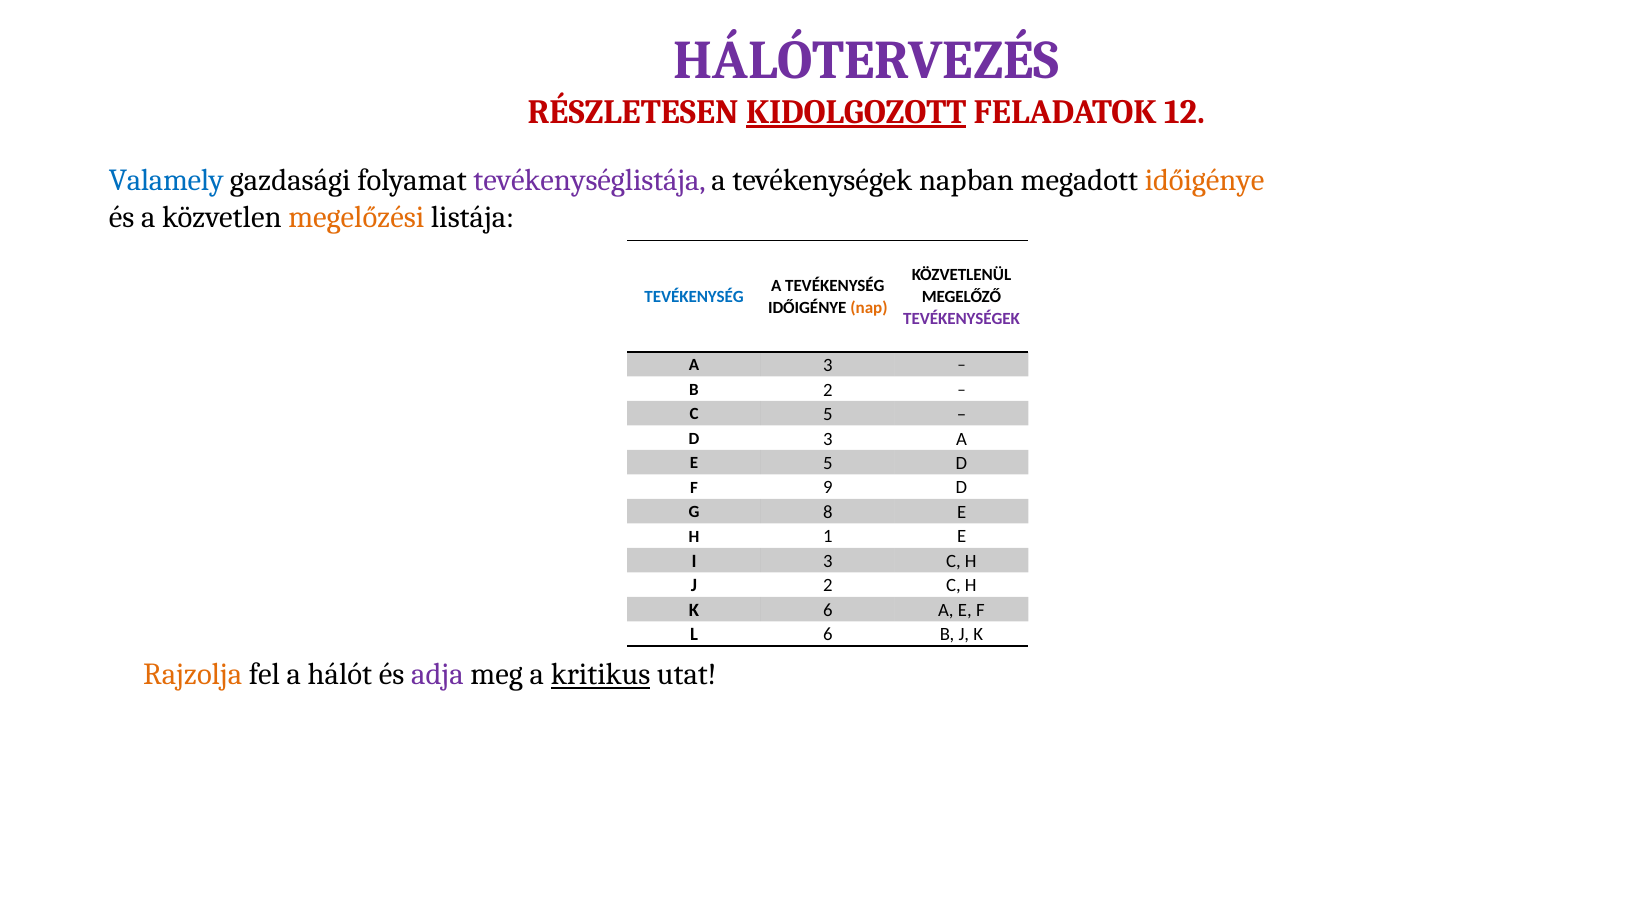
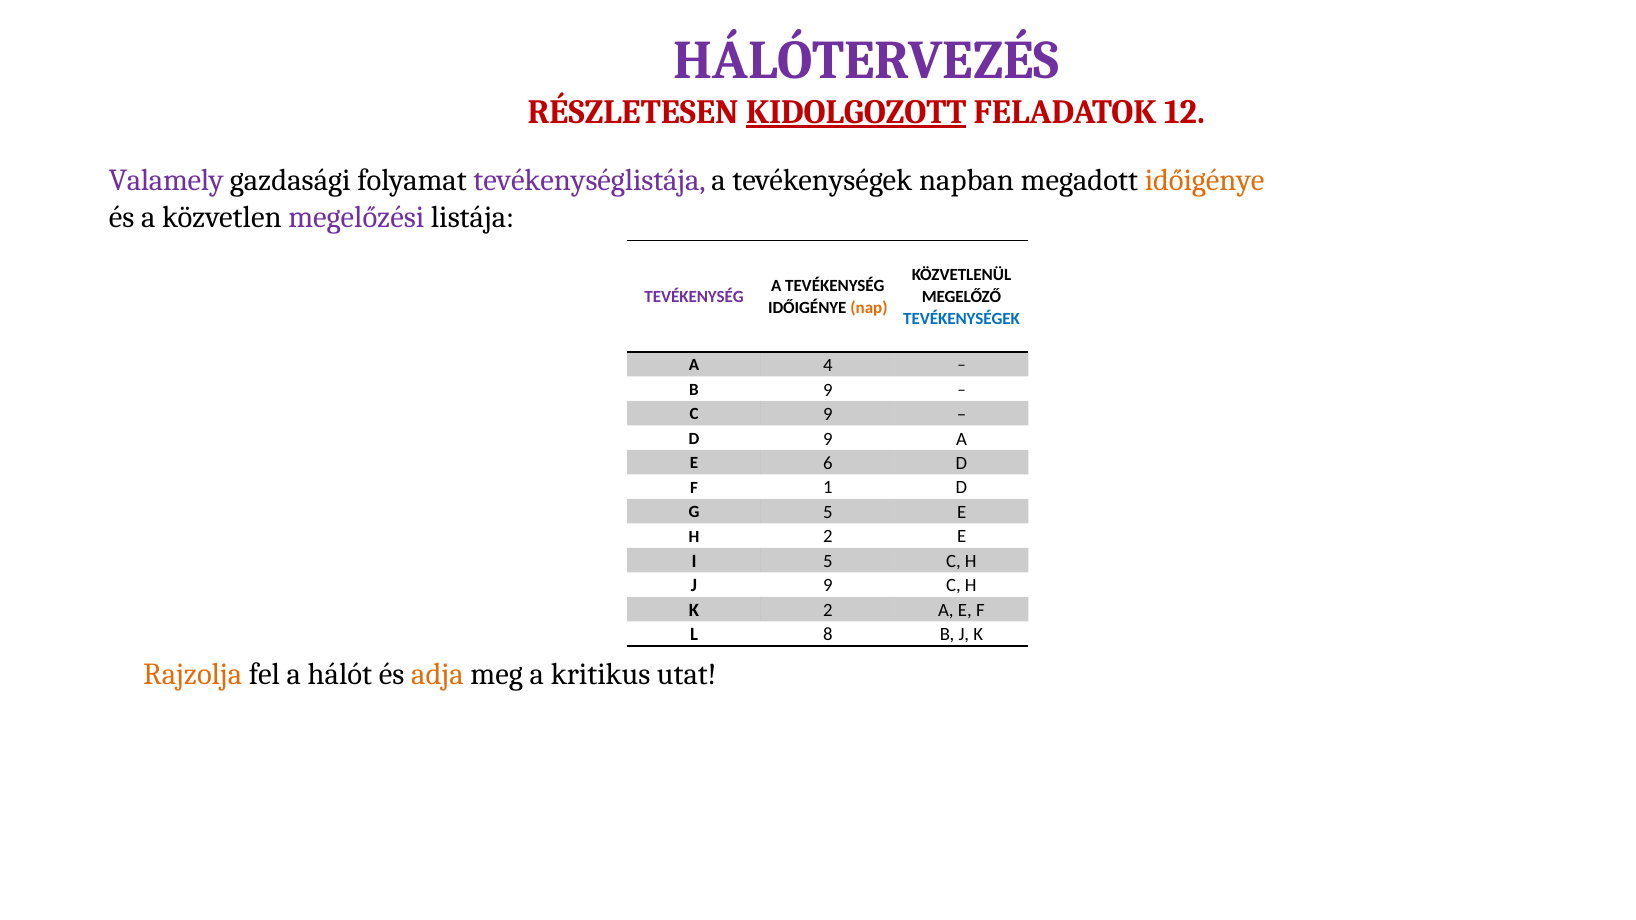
Valamely colour: blue -> purple (166, 180)
megelőzési colour: orange -> purple (356, 217)
TEVÉKENYSÉG colour: blue -> purple (694, 297)
TEVÉKENYSÉGEK colour: purple -> blue (962, 319)
A 3: 3 -> 4 (828, 365)
B 2: 2 -> 9 (828, 390)
C 5: 5 -> 9 (828, 414)
D 3: 3 -> 9 (828, 439)
E 5: 5 -> 6 (828, 463)
9: 9 -> 1 (828, 488)
G 8: 8 -> 5 (828, 512)
H 1: 1 -> 2 (828, 537)
I 3: 3 -> 5 (828, 561)
J 2: 2 -> 9 (828, 586)
K 6: 6 -> 2 (828, 610)
L 6: 6 -> 8 (828, 635)
adja colour: purple -> orange (437, 675)
kritikus underline: present -> none (601, 675)
